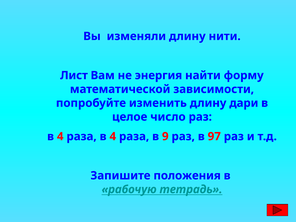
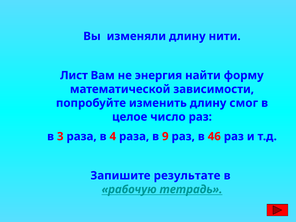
дари: дари -> смог (244, 103)
4: 4 -> 3 (60, 136)
97: 97 -> 46 (214, 136)
положения: положения -> результате (187, 176)
